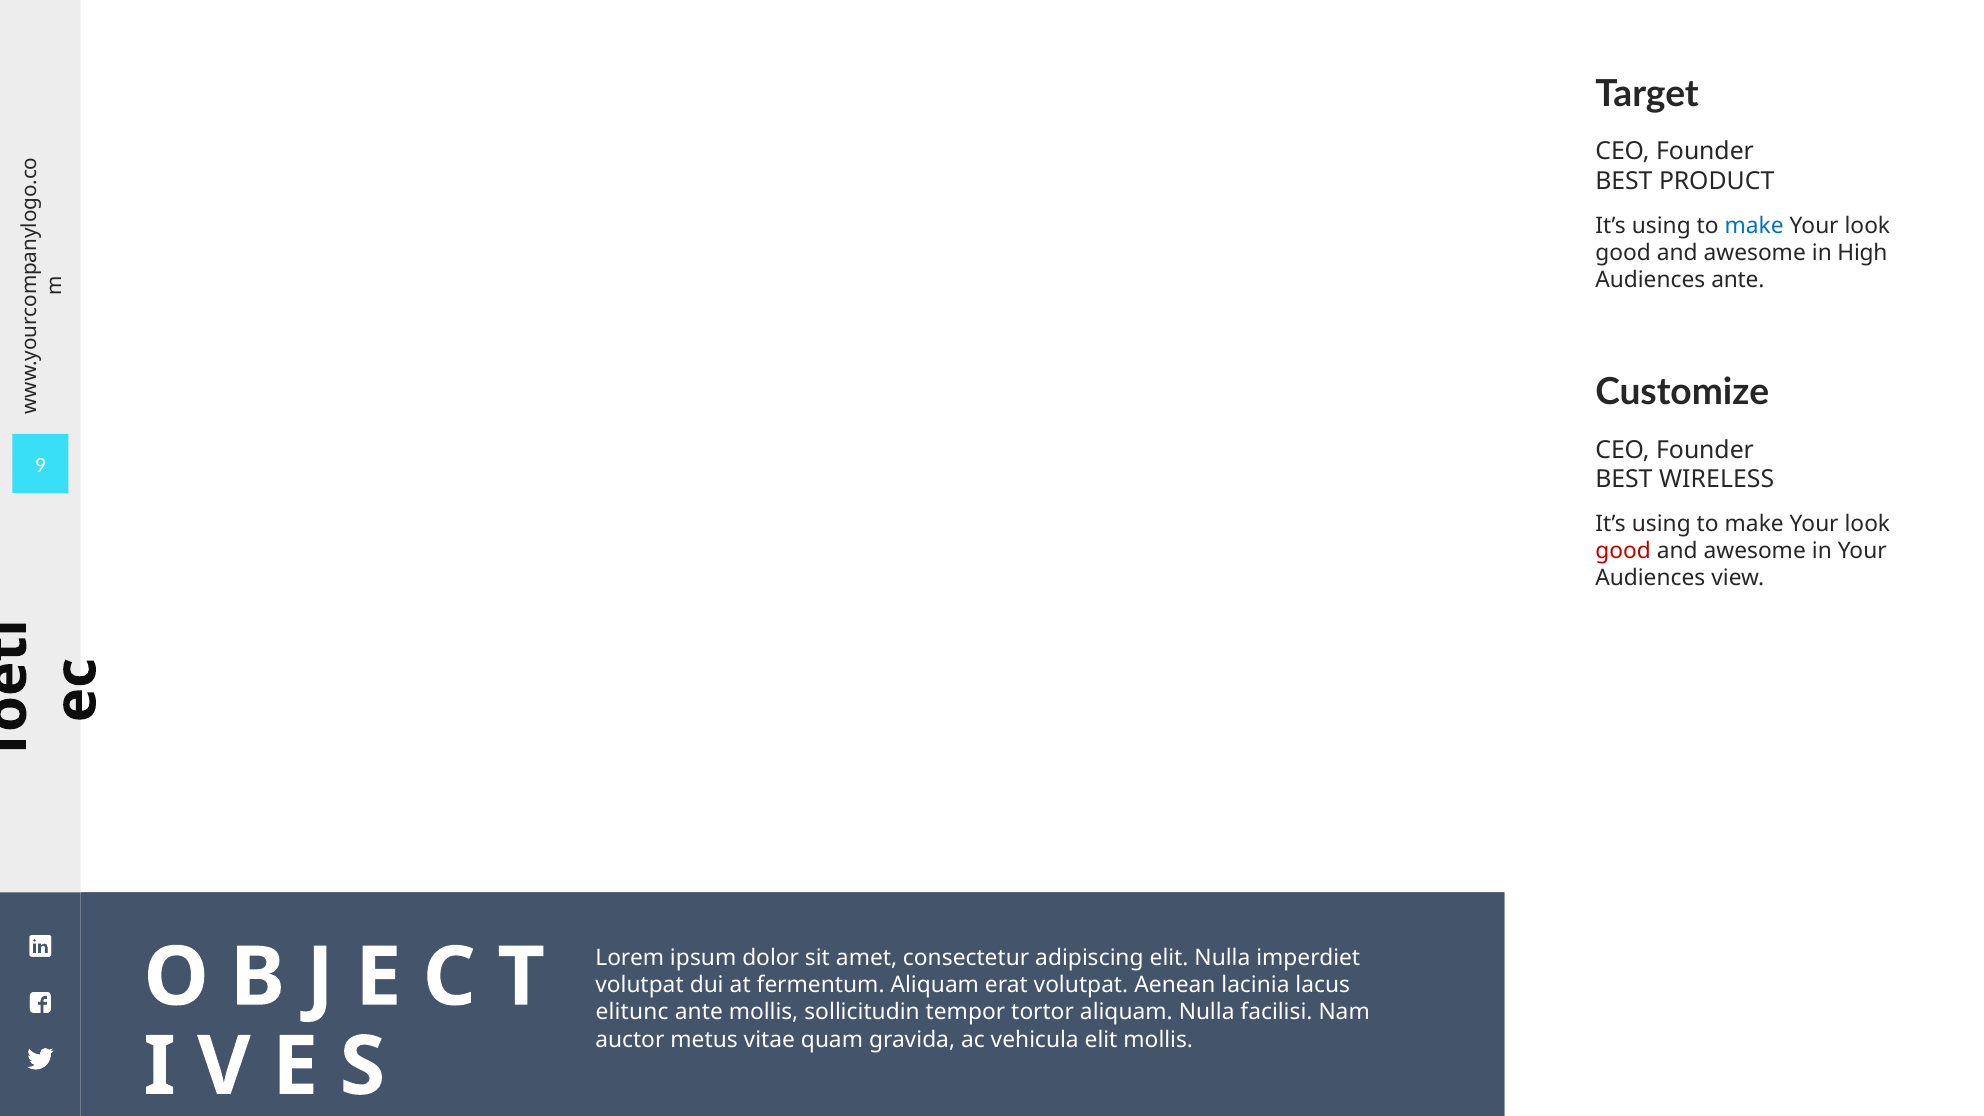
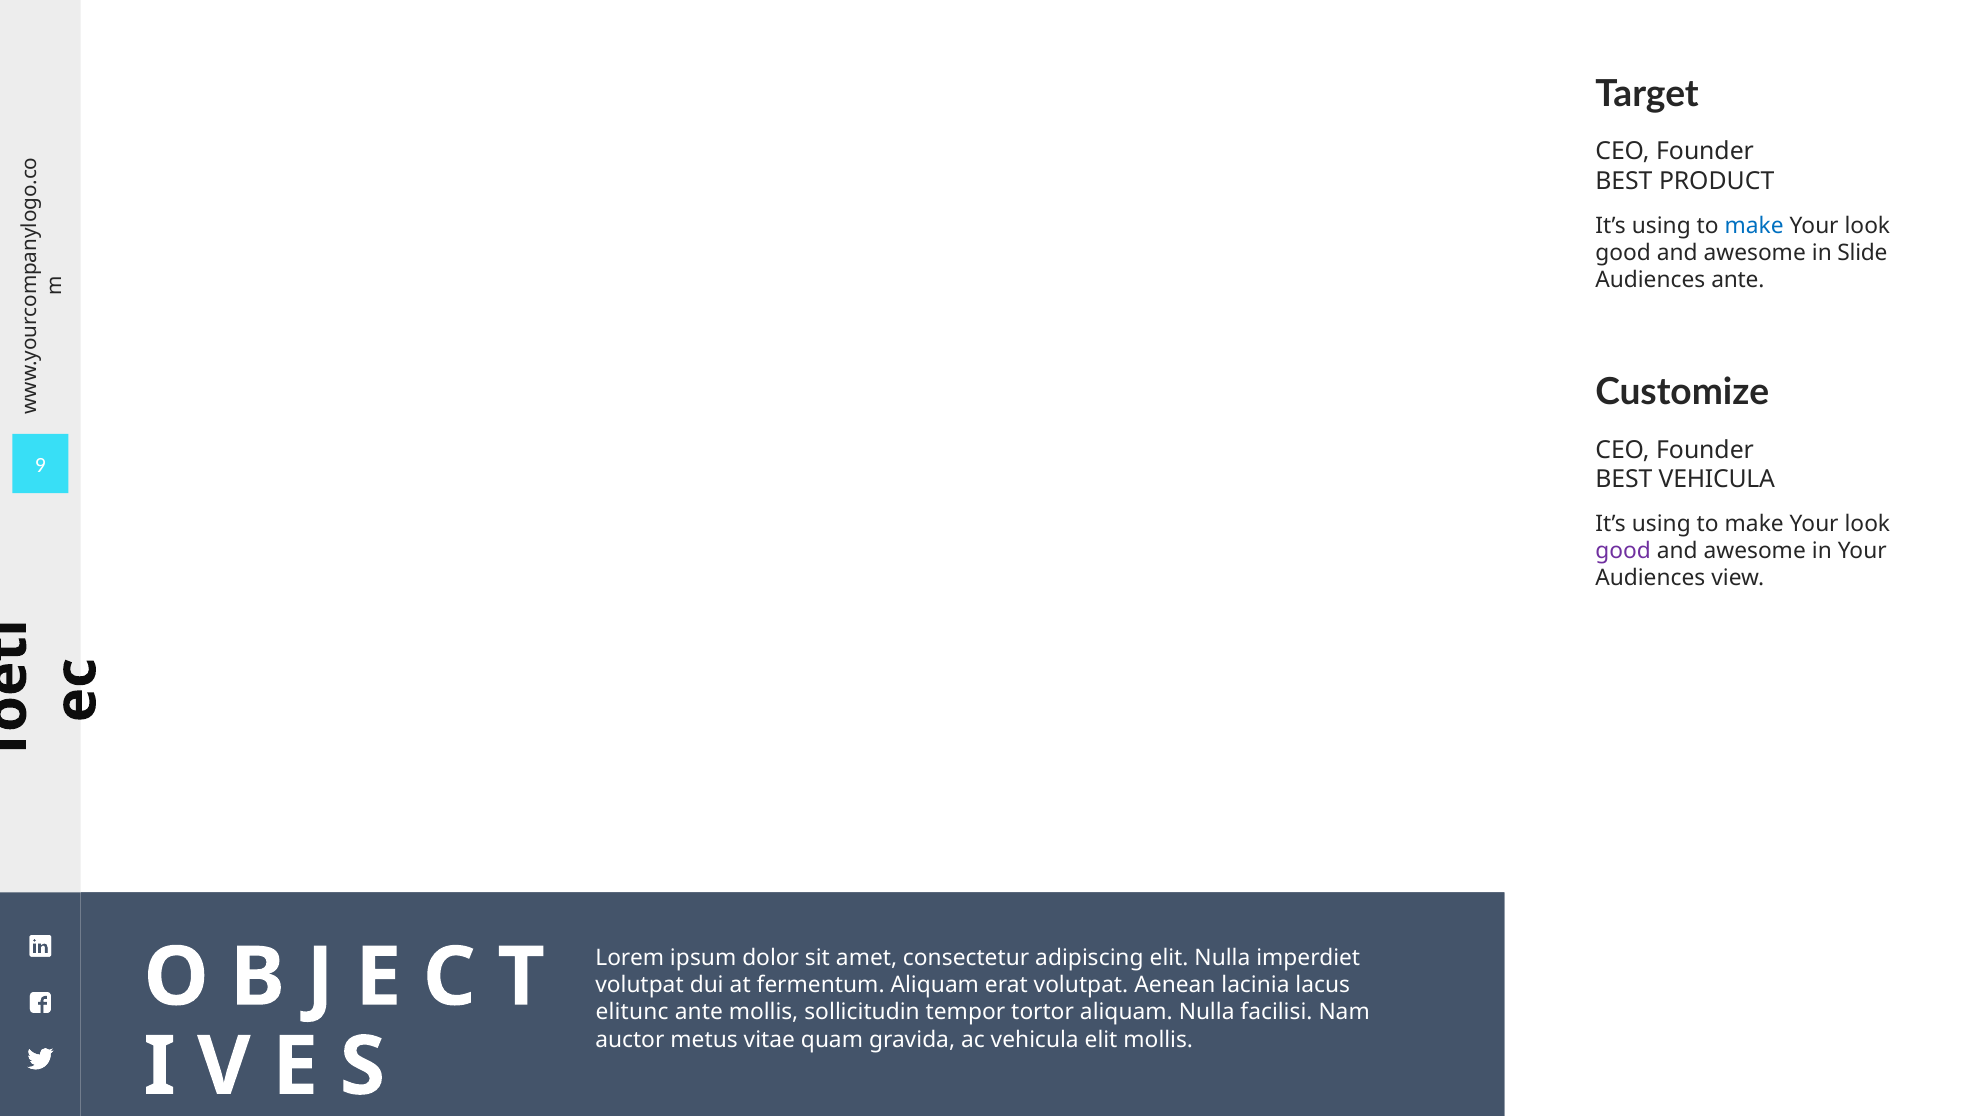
High: High -> Slide (1862, 253)
BEST WIRELESS: WIRELESS -> VEHICULA (1717, 480)
good colour: red -> purple (1623, 551)
